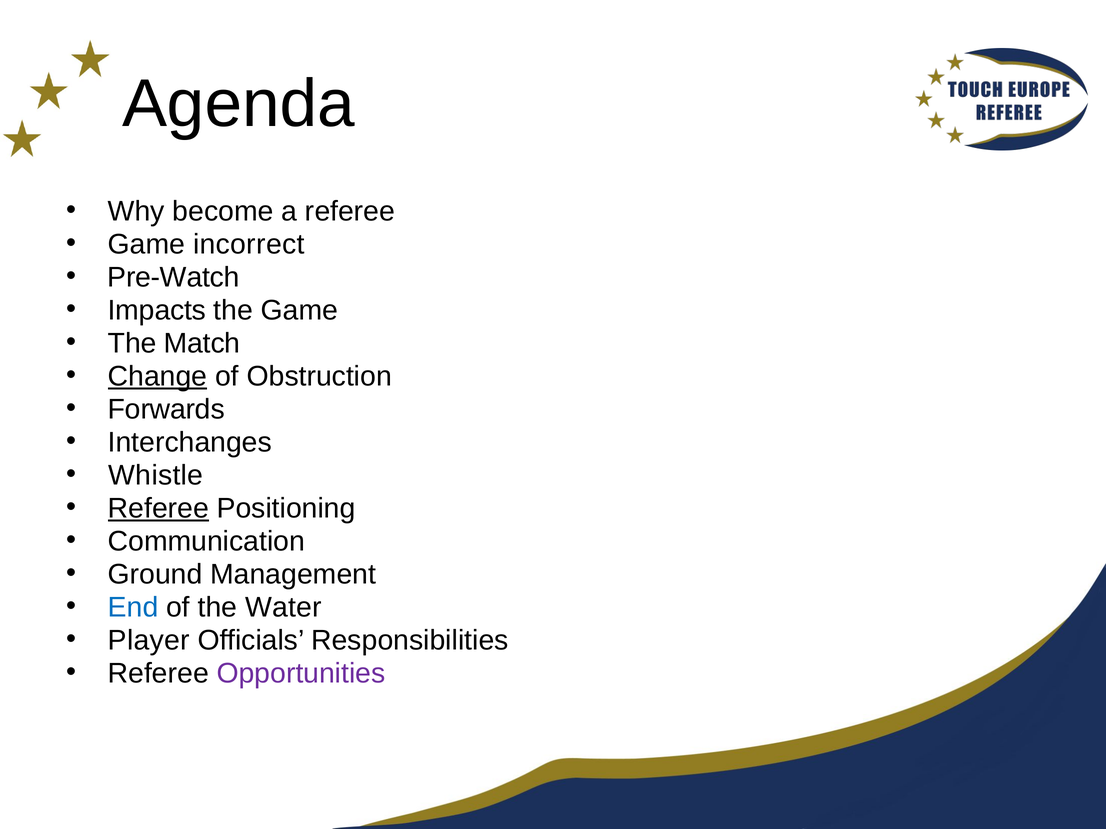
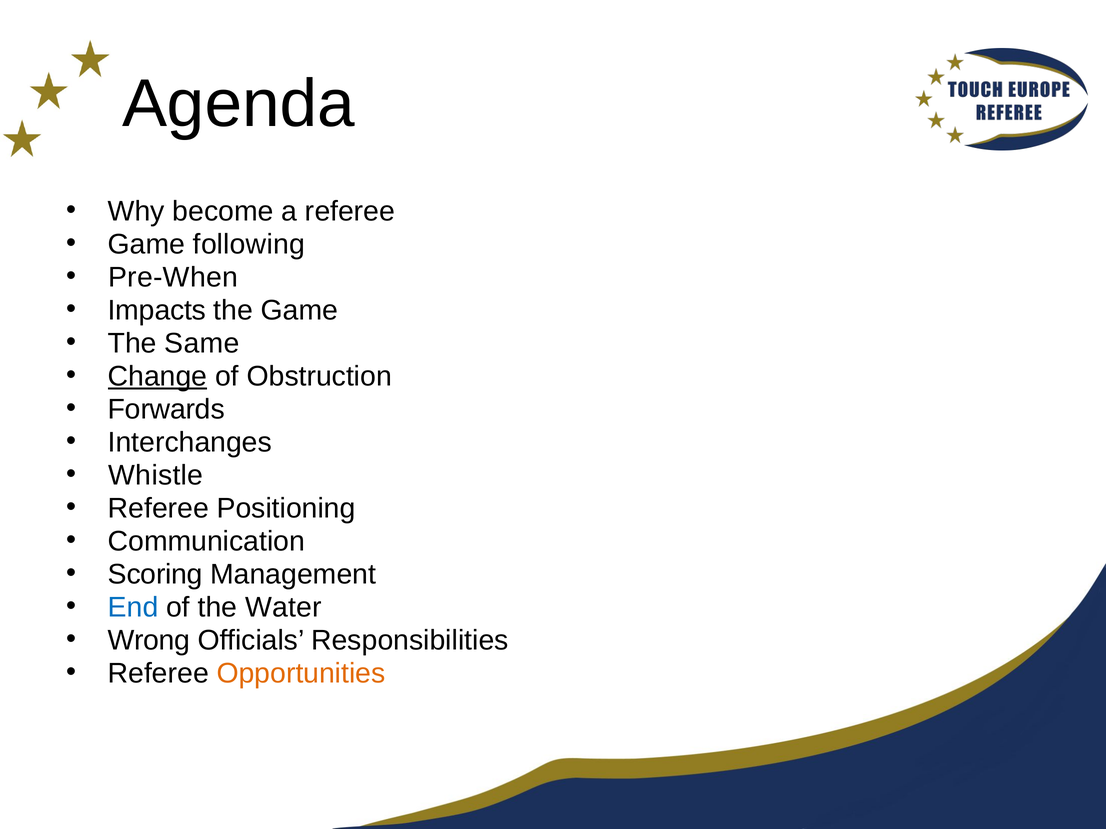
incorrect: incorrect -> following (249, 245)
Pre-Watch: Pre-Watch -> Pre-When (173, 278)
Match: Match -> Same (202, 344)
Referee underline: present -> none (158, 509)
Ground: Ground -> Scoring (155, 575)
Player: Player -> Wrong (149, 641)
Opportunities colour: purple -> orange (301, 674)
